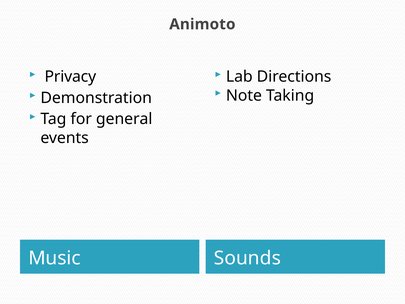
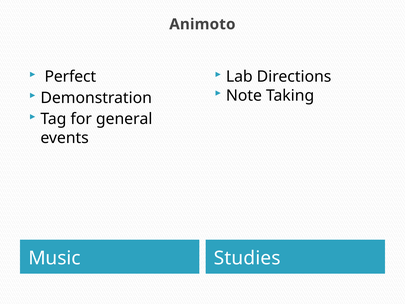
Privacy: Privacy -> Perfect (70, 77)
Sounds: Sounds -> Studies (247, 258)
